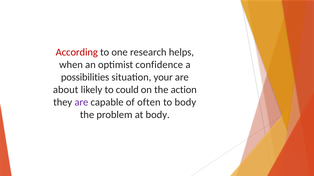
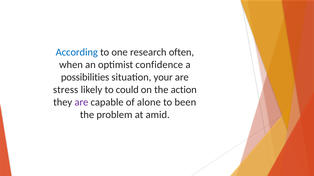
According colour: red -> blue (77, 52)
helps: helps -> often (181, 52)
about: about -> stress (66, 90)
often: often -> alone (149, 103)
to body: body -> been (185, 103)
at body: body -> amid (158, 115)
